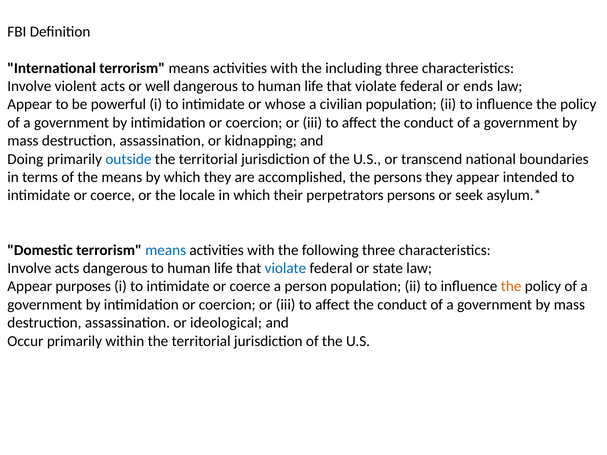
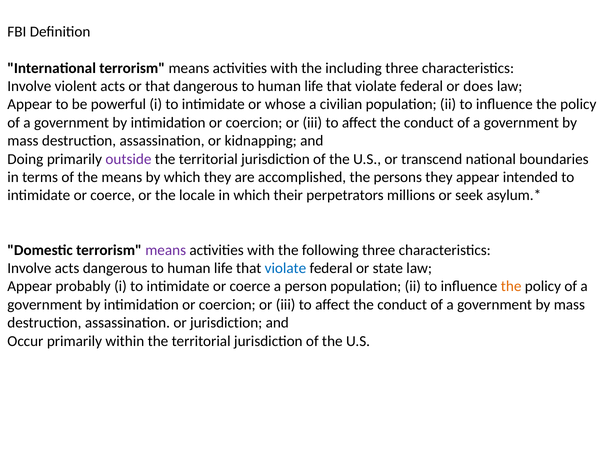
or well: well -> that (158, 86)
ends: ends -> does (478, 86)
outside colour: blue -> purple (128, 159)
perpetrators persons: persons -> millions (411, 196)
means colour: blue -> purple (166, 250)
purposes: purposes -> probably (83, 287)
or ideological: ideological -> jurisdiction (226, 323)
